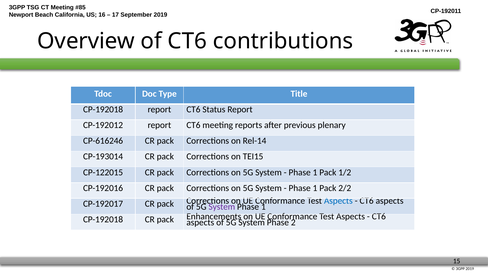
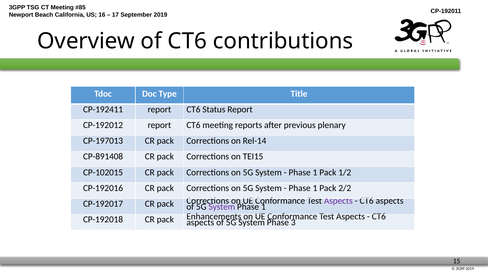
CP-192018: CP-192018 -> CP-192411 (103, 109)
CP-616246: CP-616246 -> CP-197013 (103, 141)
CP-193014: CP-193014 -> CP-891408 (103, 156)
CP-122015: CP-122015 -> CP-102015 (103, 172)
Aspects colour: blue -> purple (338, 200)
2: 2 -> 3 (293, 222)
